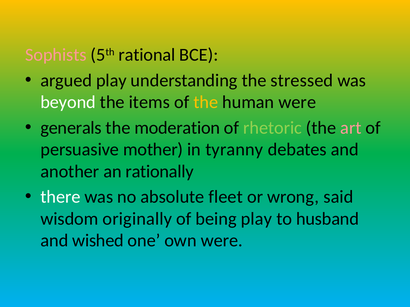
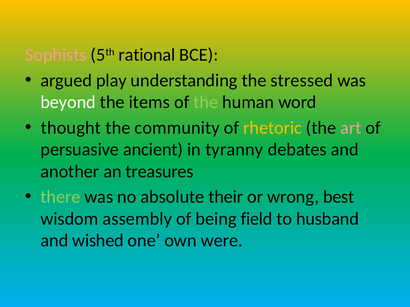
the colour: yellow -> light green (206, 102)
human were: were -> word (297, 102)
generals: generals -> thought (71, 128)
moderation: moderation -> community (177, 128)
rhetoric colour: light green -> yellow (273, 128)
mother: mother -> ancient (153, 150)
rationally: rationally -> treasures (160, 172)
there colour: white -> light green (60, 197)
fleet: fleet -> their (226, 197)
said: said -> best (339, 197)
originally: originally -> assembly (137, 219)
being play: play -> field (257, 219)
